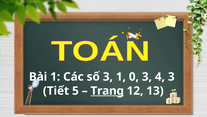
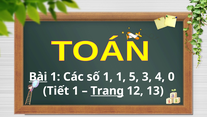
Bài underline: none -> present (38, 76)
số 3: 3 -> 1 (108, 76)
0: 0 -> 5 (134, 76)
4 3: 3 -> 0 (171, 76)
Tiết 5: 5 -> 1 (75, 90)
